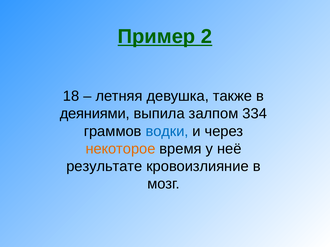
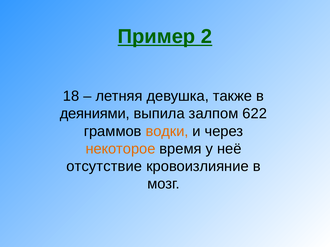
334: 334 -> 622 (255, 114)
водки colour: blue -> orange (167, 131)
результате: результате -> отсутствие (104, 167)
